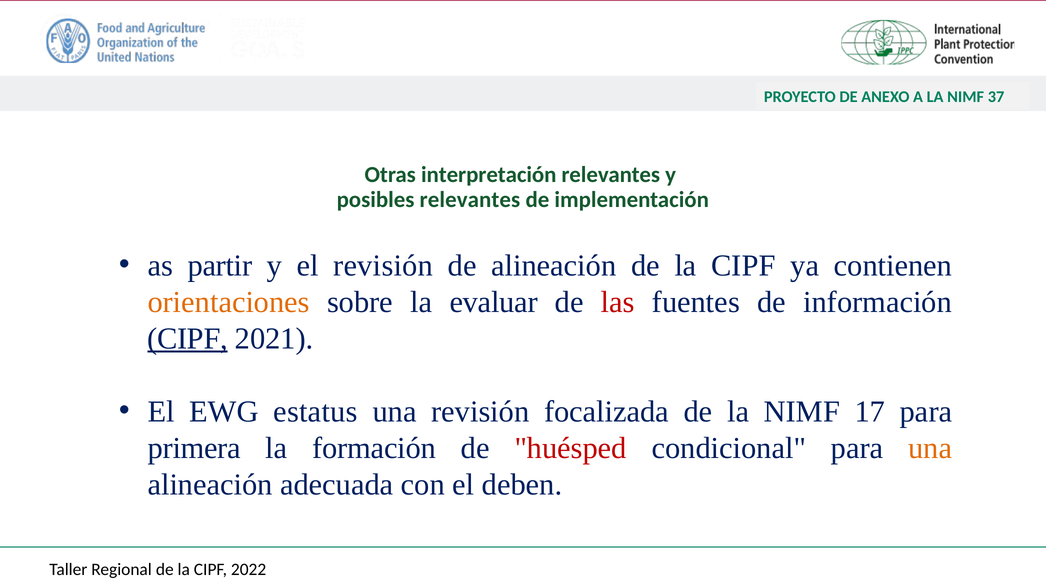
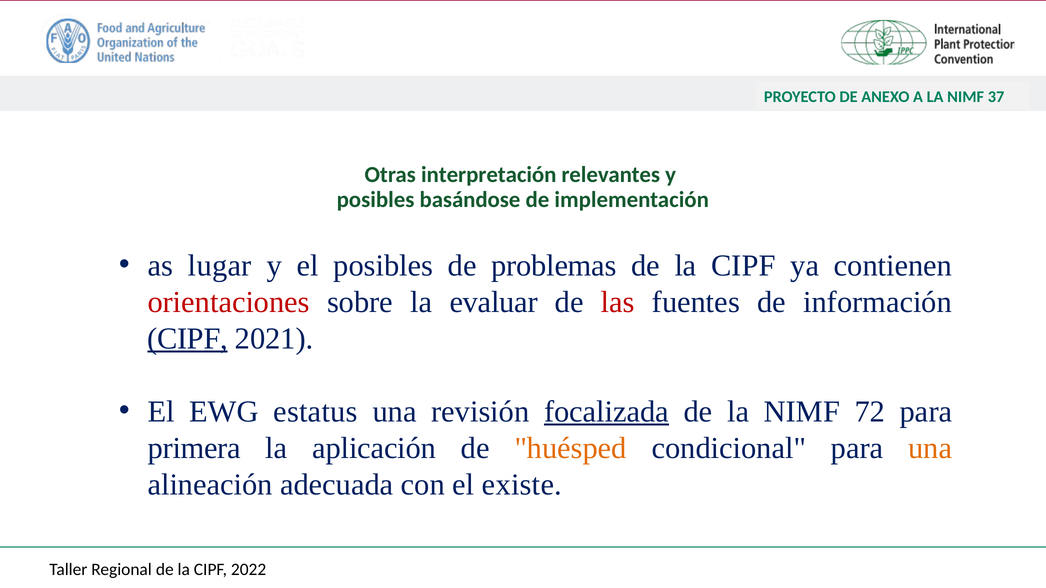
posibles relevantes: relevantes -> basándose (470, 200)
partir: partir -> lugar (220, 266)
el revisión: revisión -> posibles (383, 266)
de alineación: alineación -> problemas (554, 266)
orientaciones colour: orange -> red (229, 302)
focalizada underline: none -> present (607, 412)
17: 17 -> 72 (870, 412)
formación: formación -> aplicación (374, 448)
huésped colour: red -> orange (571, 448)
deben: deben -> existe (522, 485)
